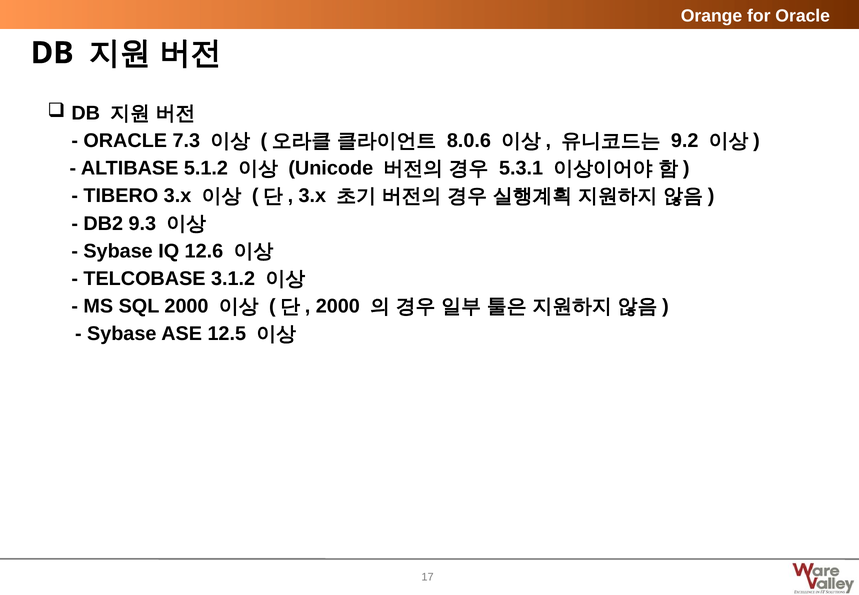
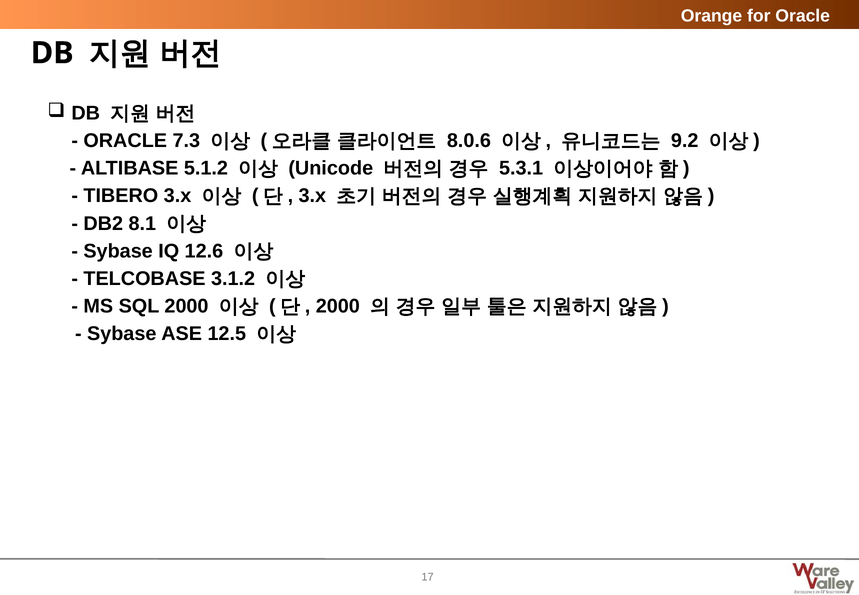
9.3: 9.3 -> 8.1 (142, 223)
